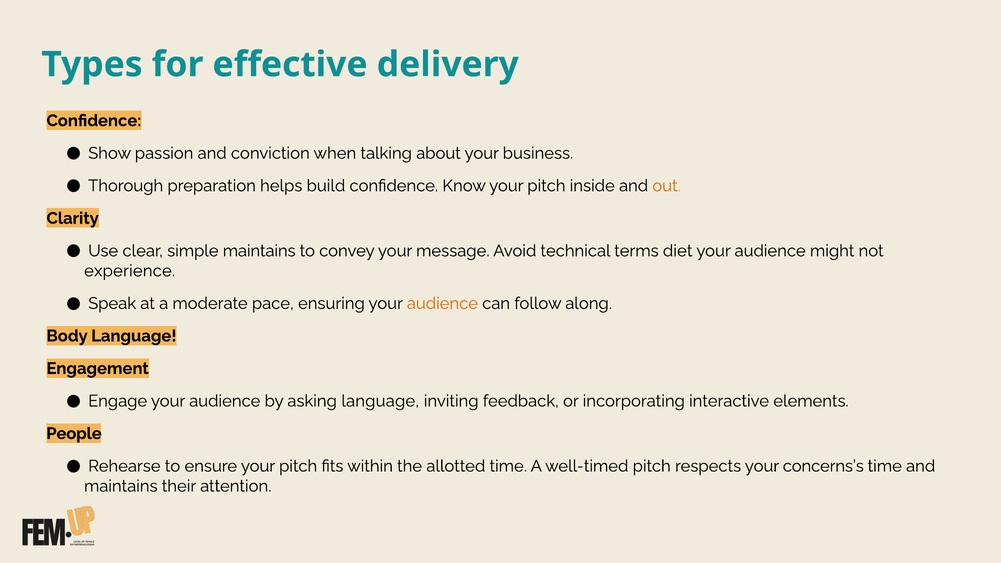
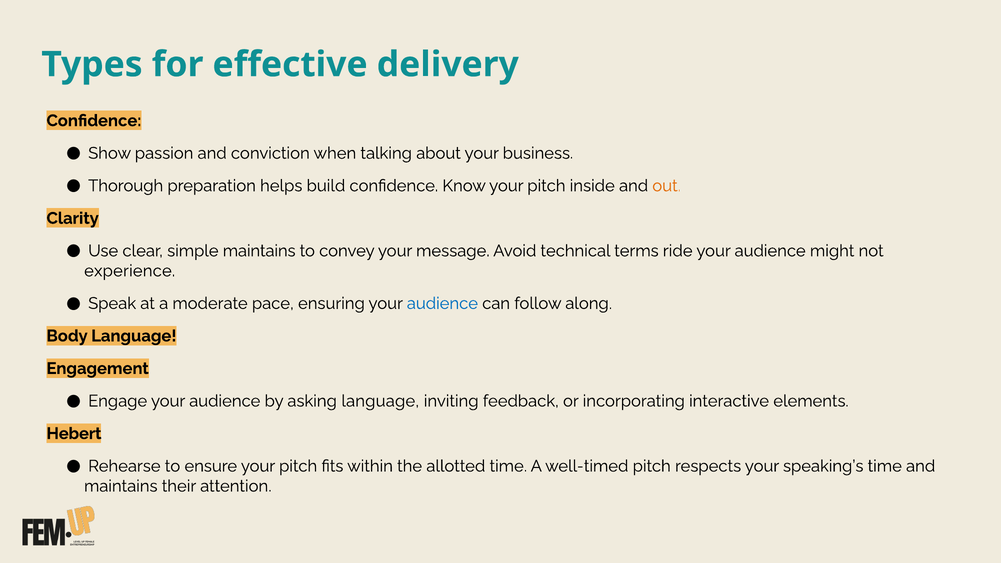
diet: diet -> ride (678, 251)
audience colour: orange -> blue (442, 303)
People: People -> Hebert (74, 434)
concerns’s: concerns’s -> speaking’s (823, 466)
